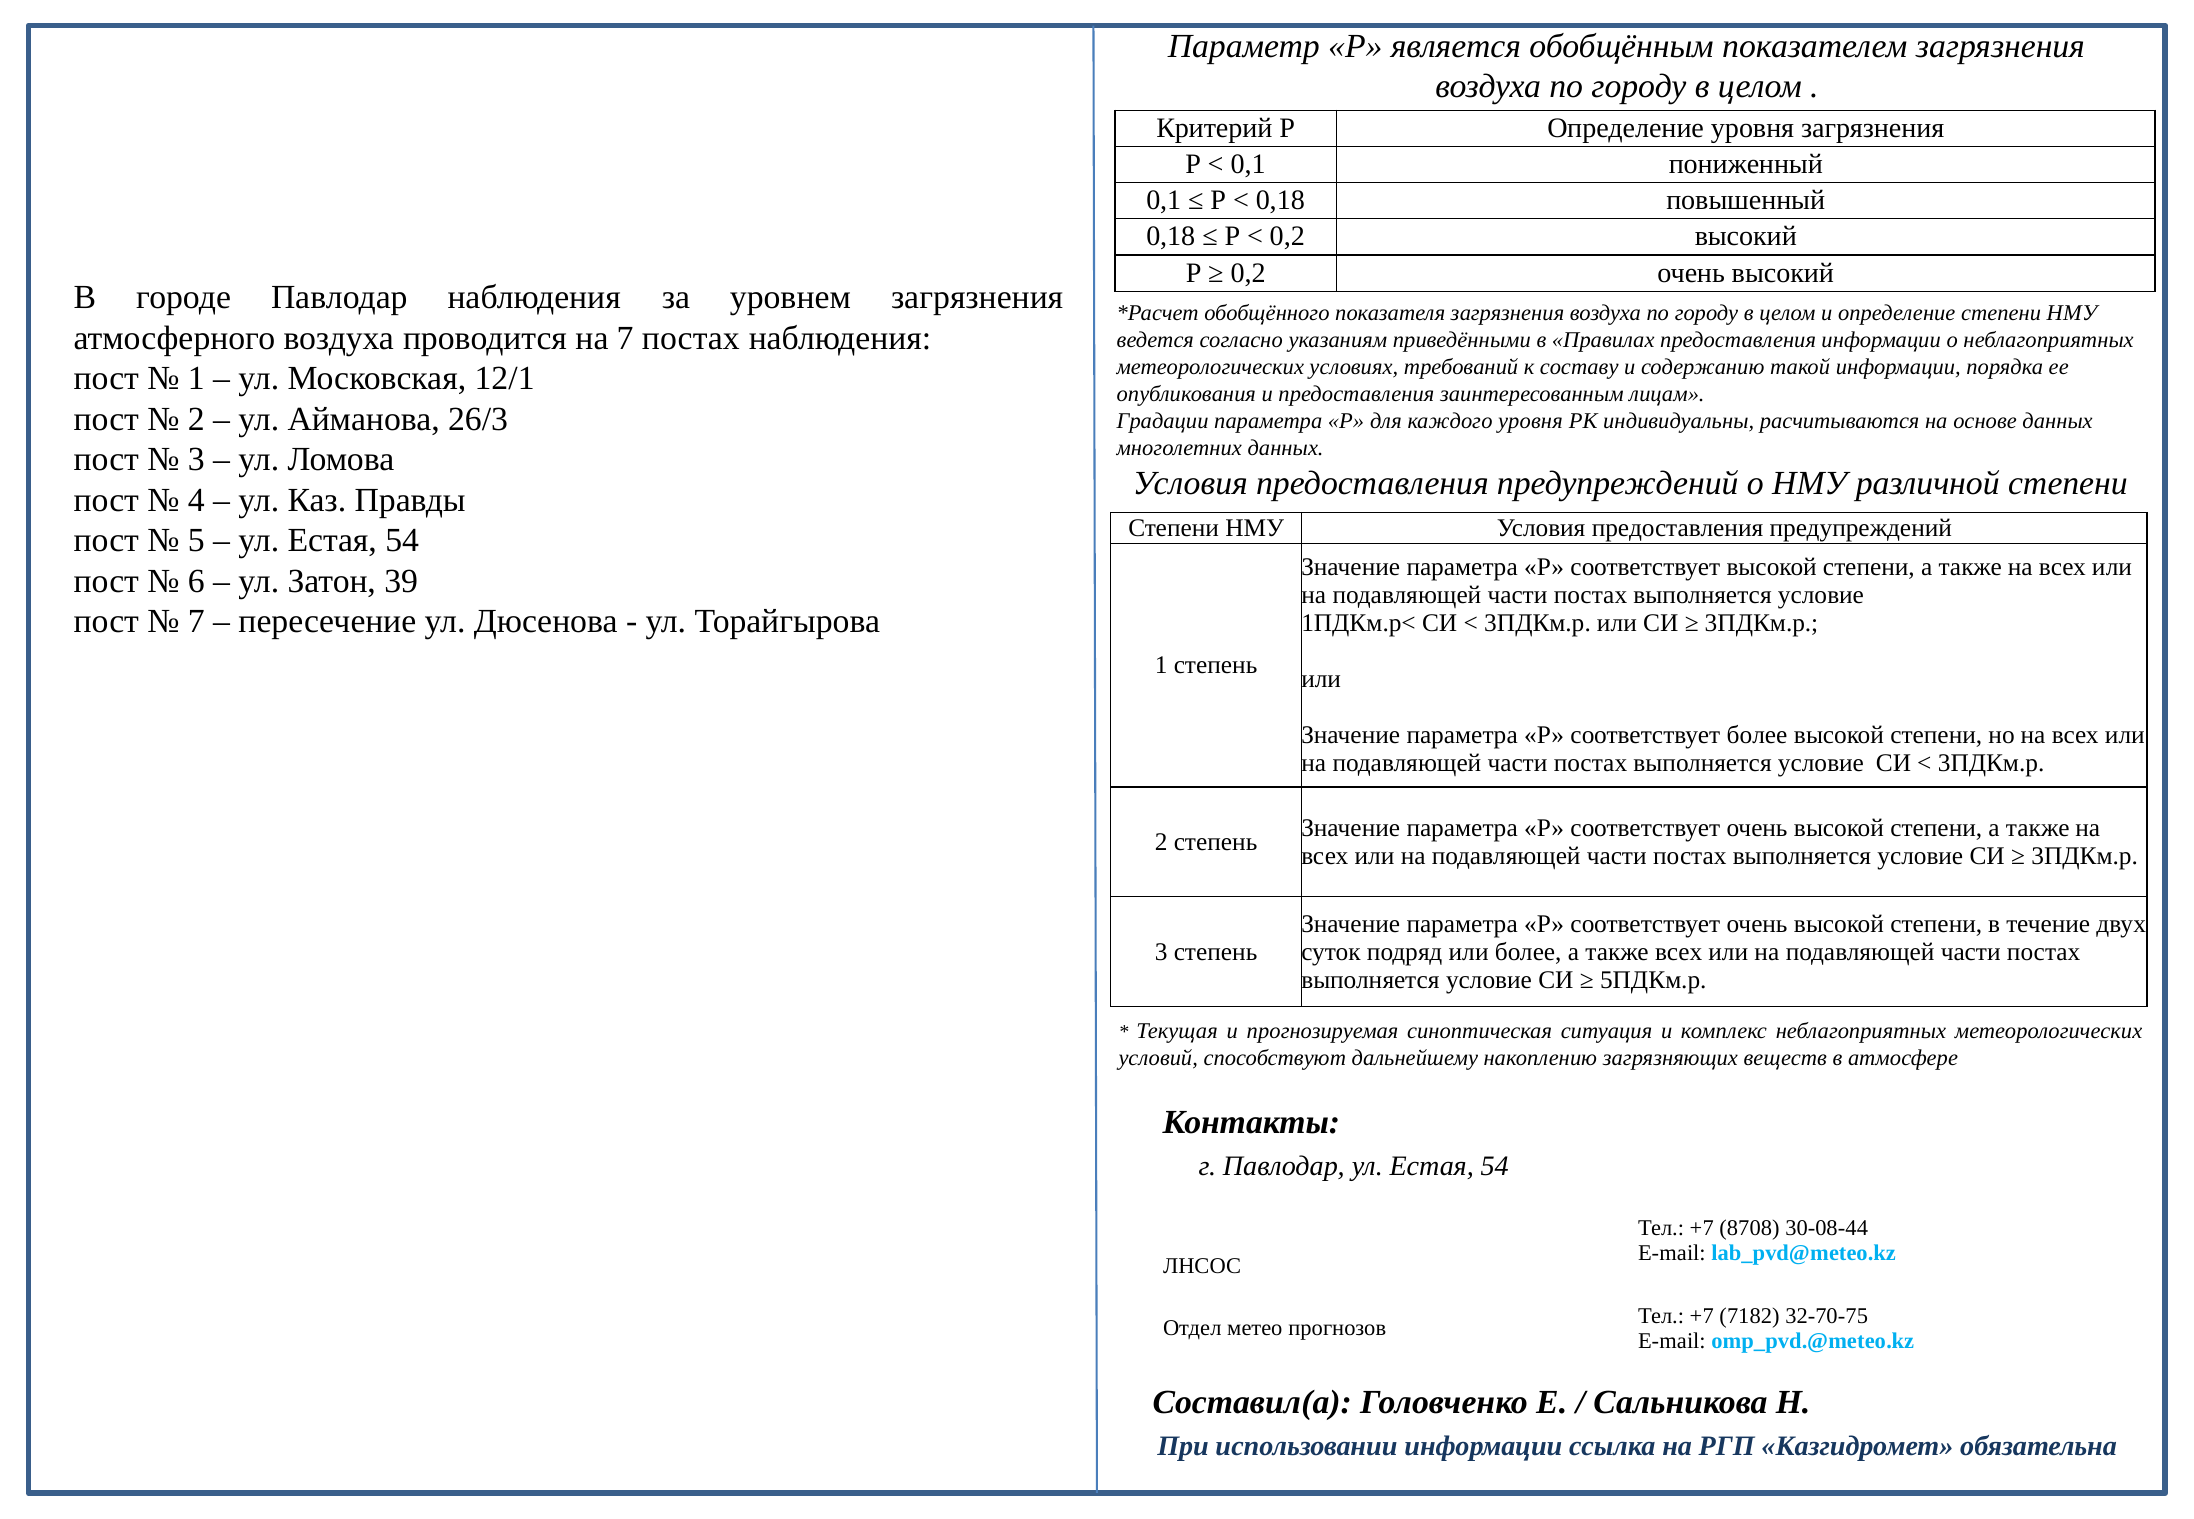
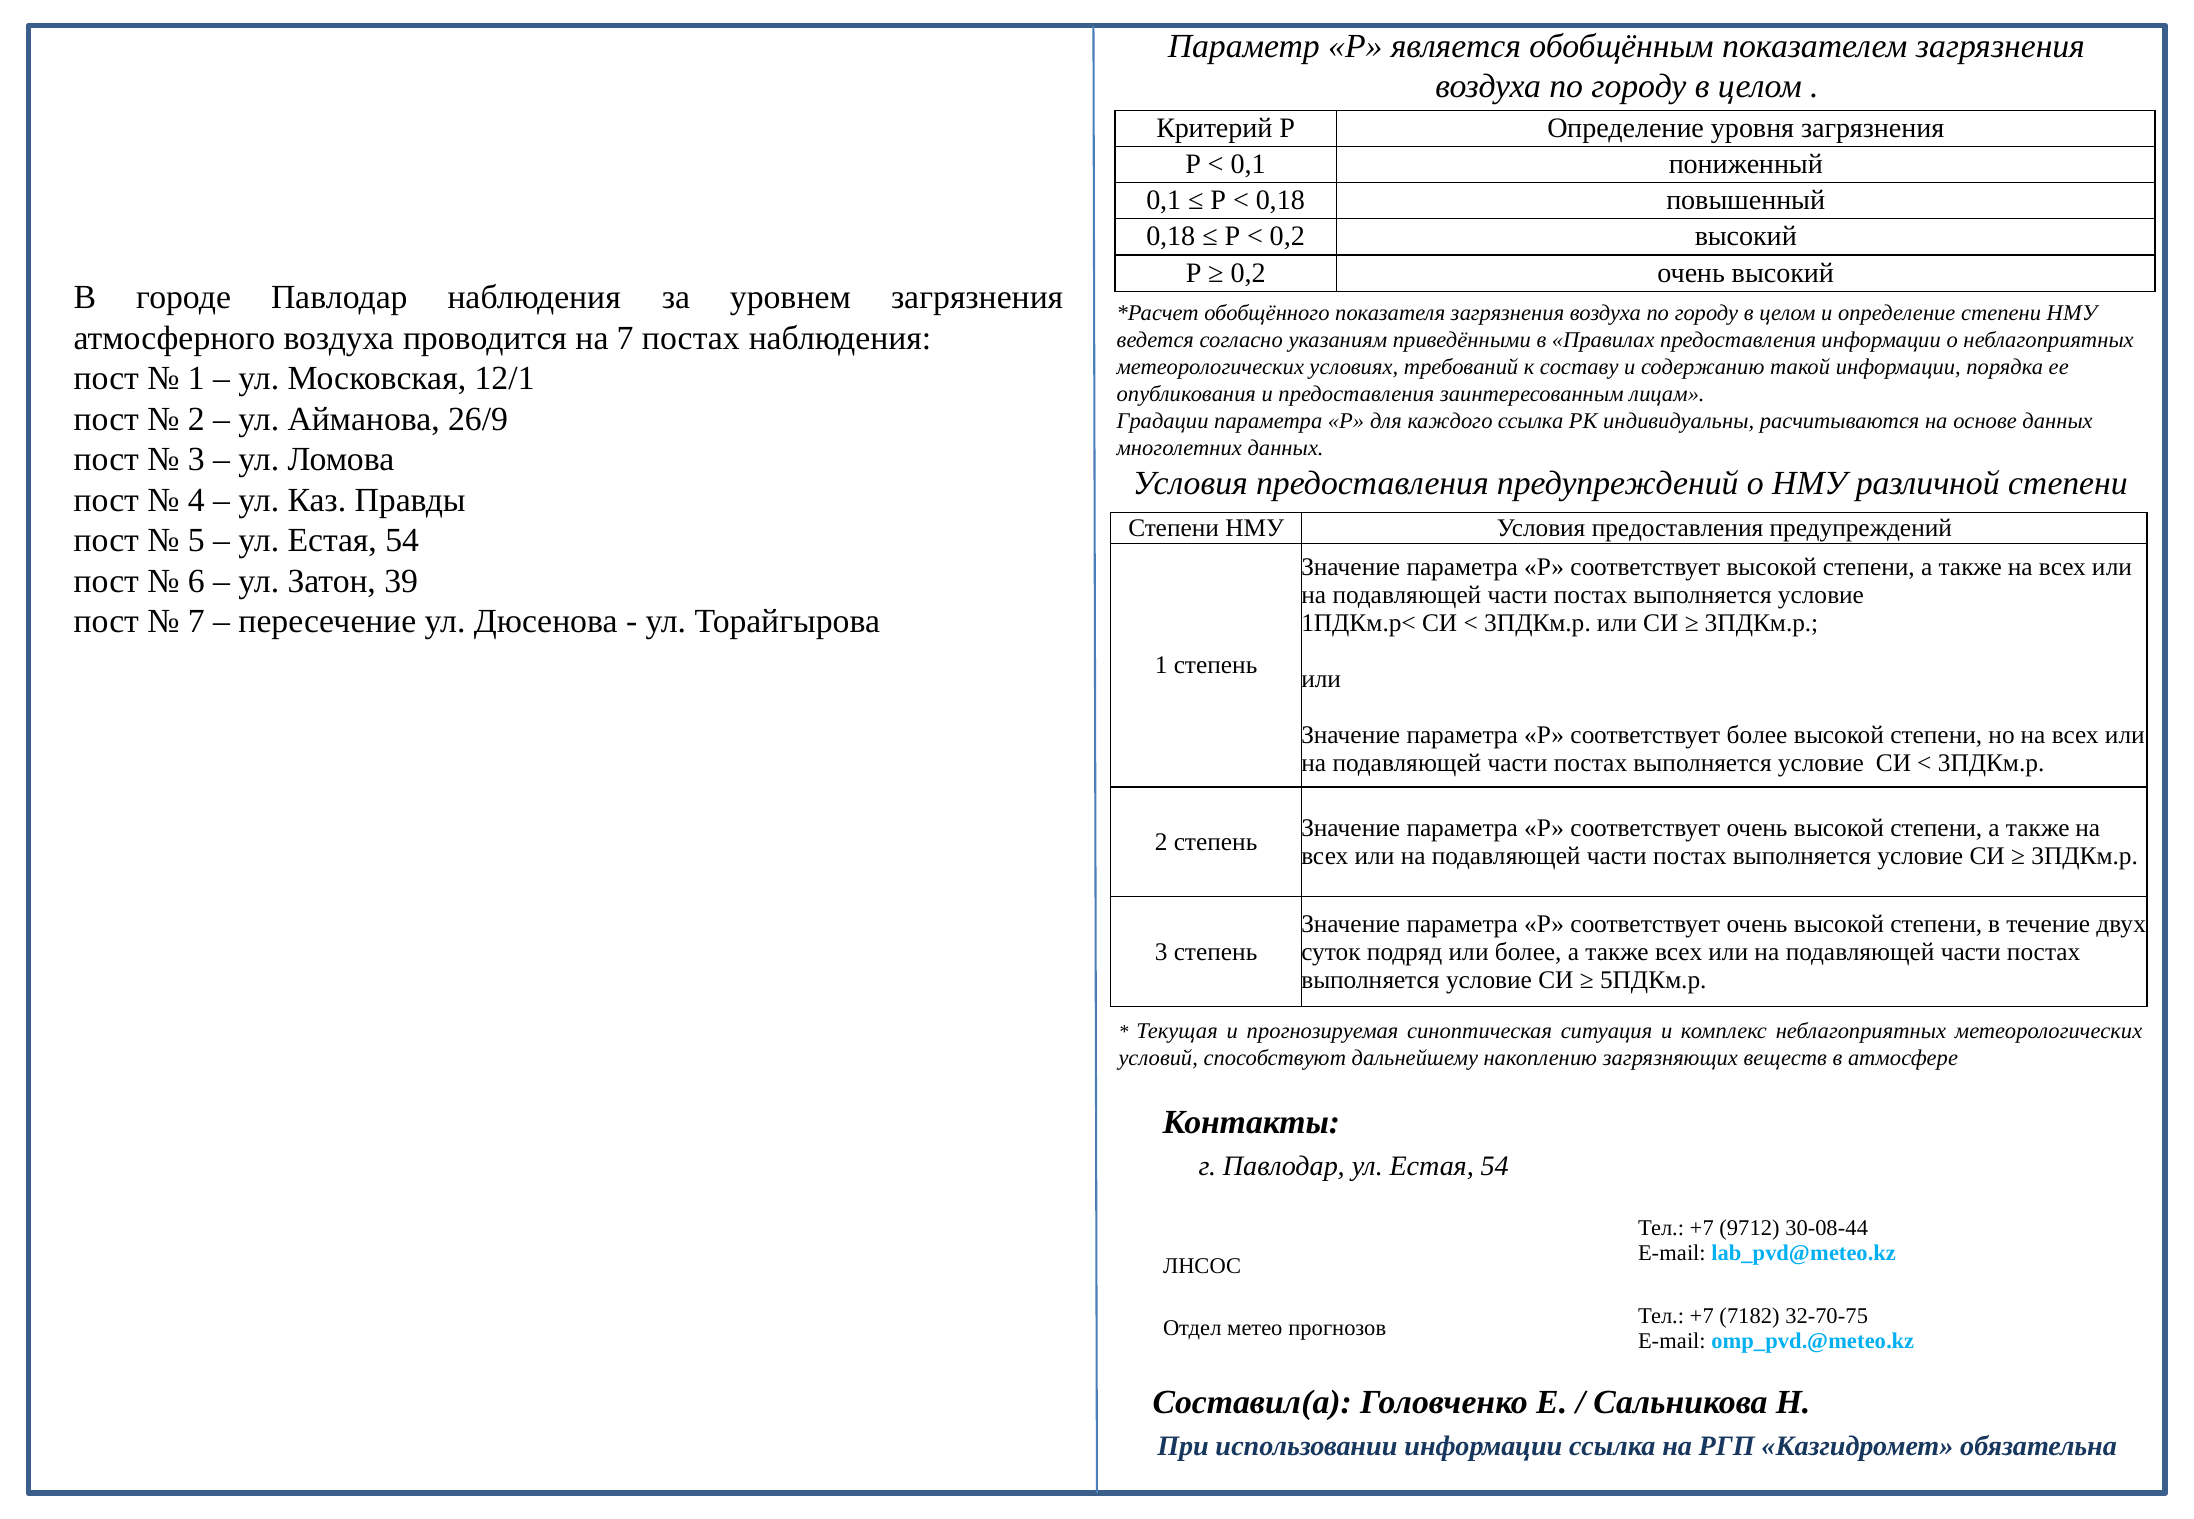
26/3: 26/3 -> 26/9 (478, 419)
каждого уровня: уровня -> ссылка (1531, 421)
8708: 8708 -> 9712 (1749, 1228)
